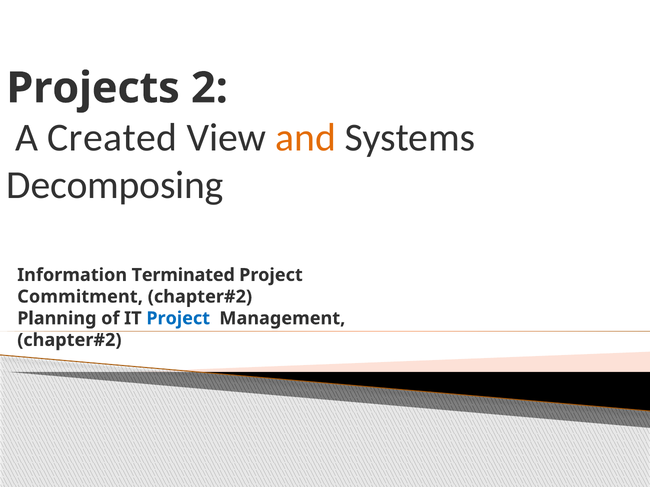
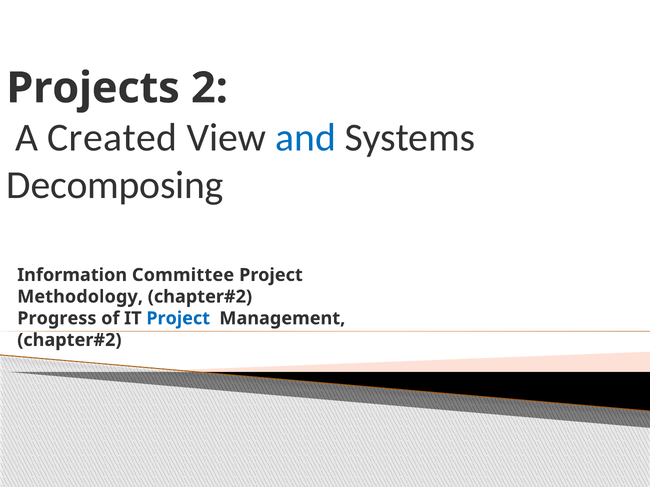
and colour: orange -> blue (306, 138)
Terminated: Terminated -> Committee (183, 275)
Commitment: Commitment -> Methodology (80, 297)
Planning: Planning -> Progress (57, 319)
